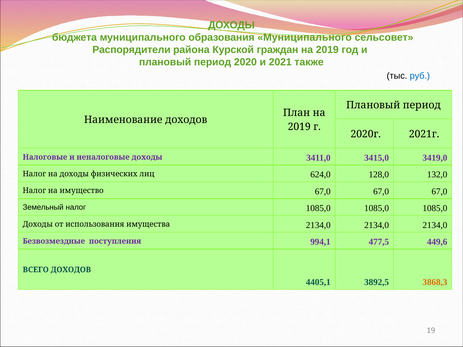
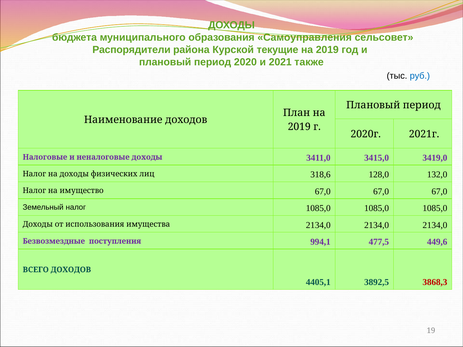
образования Муниципального: Муниципального -> Самоуправления (305, 37)
граждан: граждан -> текущие (278, 50)
624,0: 624,0 -> 318,6 (320, 175)
3868,3 colour: orange -> red (435, 282)
